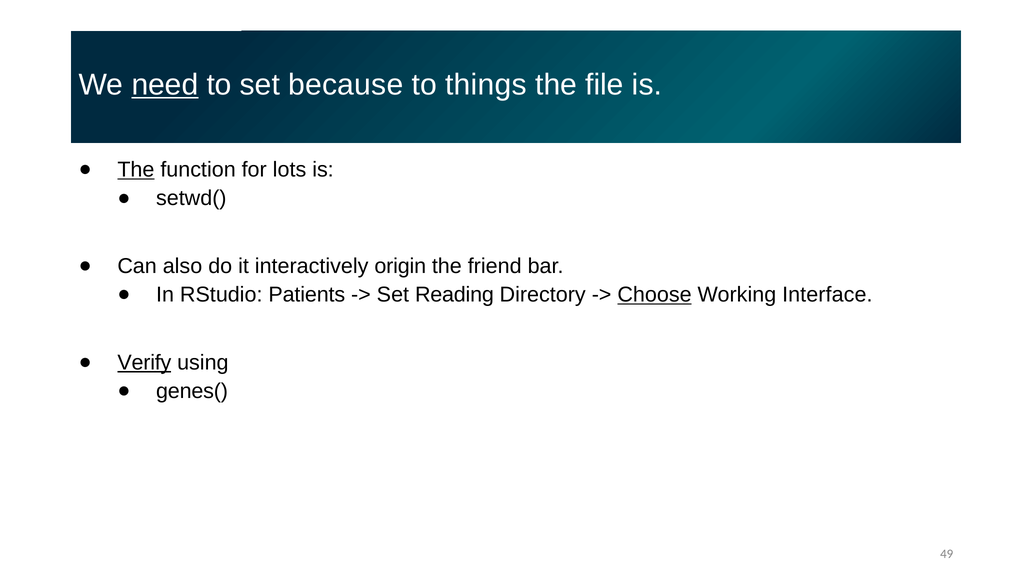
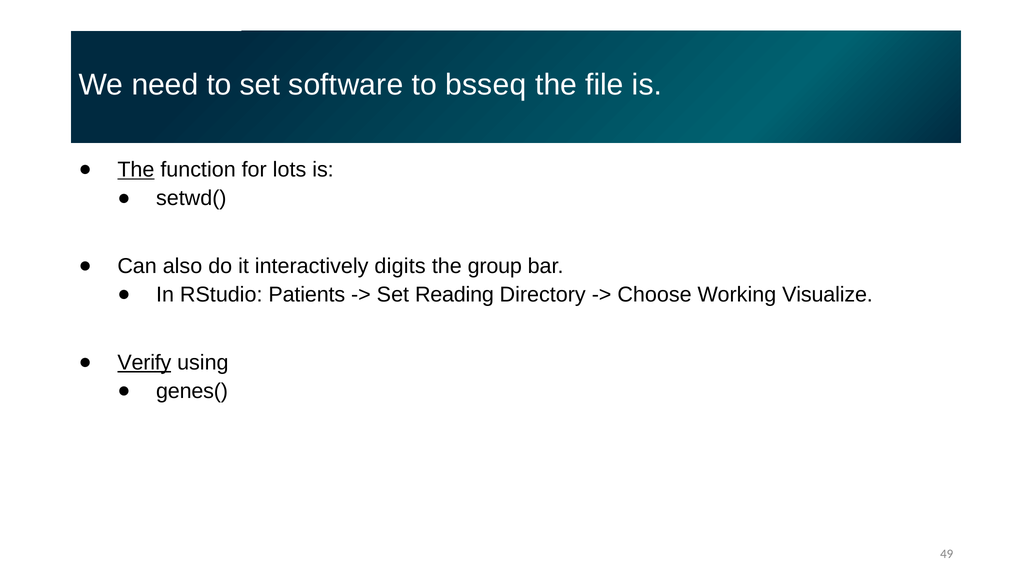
need underline: present -> none (165, 85)
because: because -> software (346, 85)
things: things -> bsseq (486, 85)
origin: origin -> digits (400, 266)
friend: friend -> group (495, 266)
Choose underline: present -> none (655, 295)
Interface: Interface -> Visualize (827, 295)
